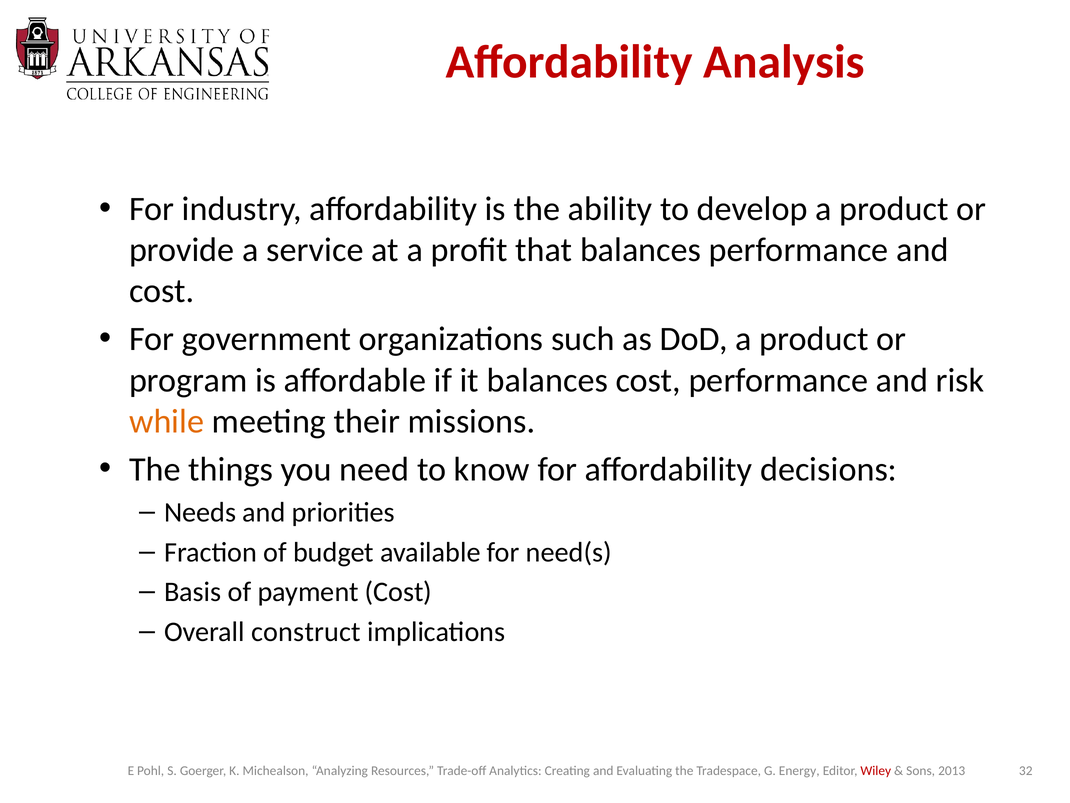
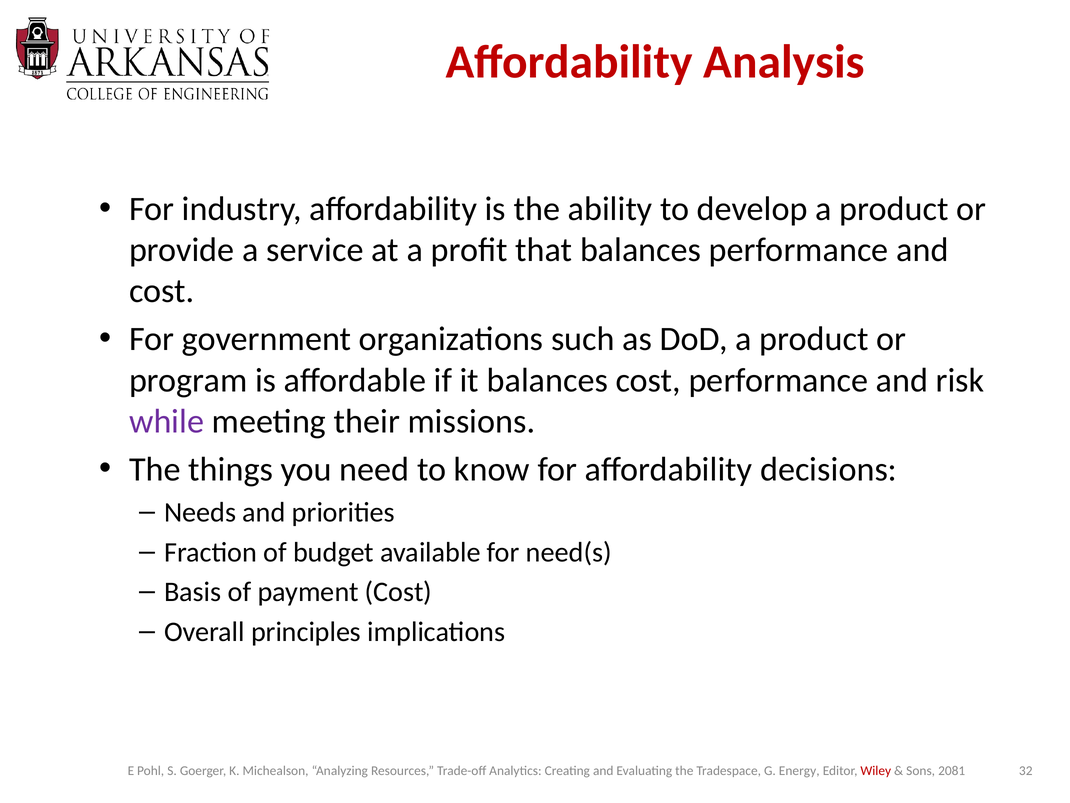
while colour: orange -> purple (167, 421)
construct: construct -> principles (306, 631)
2013: 2013 -> 2081 (952, 770)
